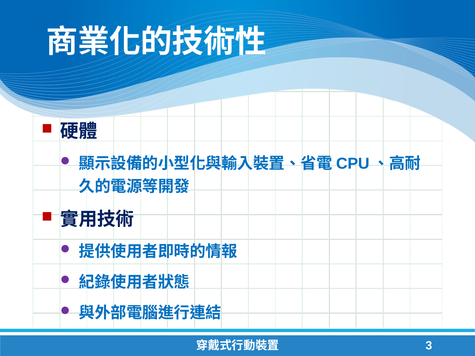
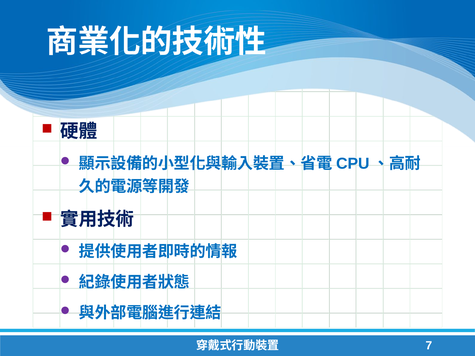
3: 3 -> 7 (429, 346)
